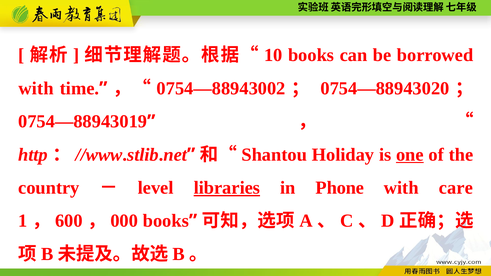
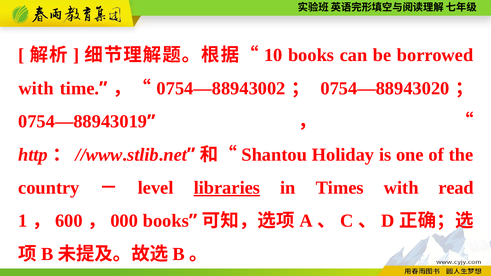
one underline: present -> none (410, 155)
Phone: Phone -> Times (340, 188)
care: care -> read (456, 188)
